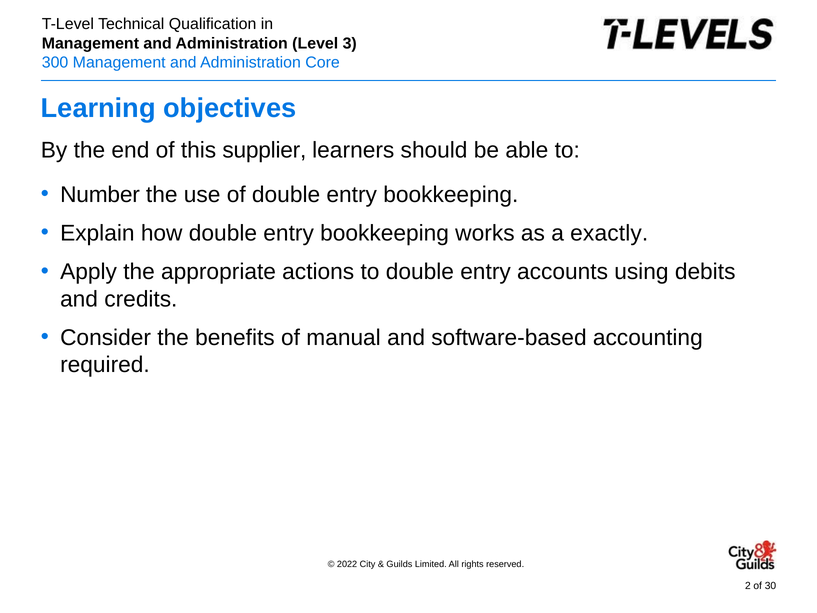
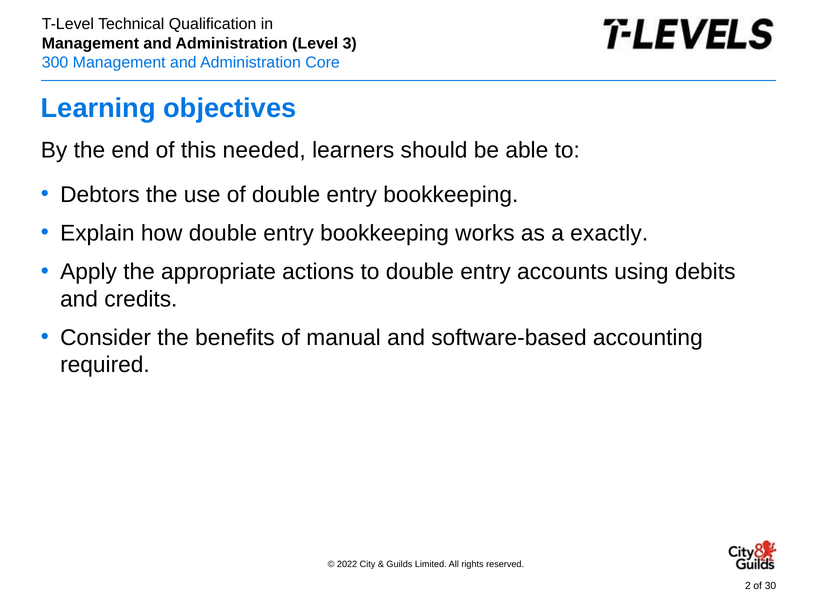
supplier: supplier -> needed (264, 150)
Number: Number -> Debtors (100, 195)
